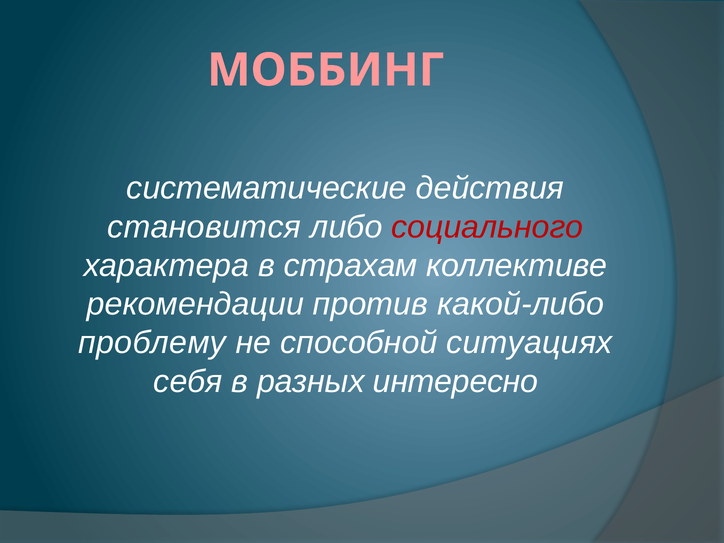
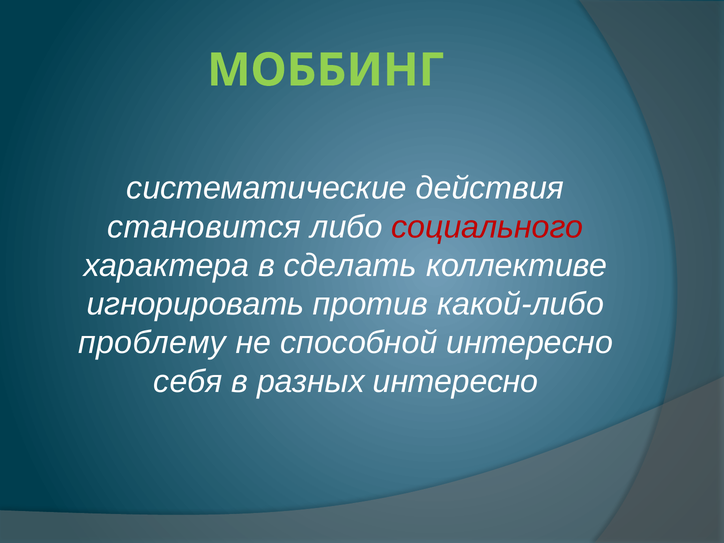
МОББИНГ colour: pink -> light green (326, 70)
страхам: страхам -> сделать (350, 266)
рекомендации: рекомендации -> игнорировать (195, 304)
способной ситуациях: ситуациях -> интересно (530, 343)
